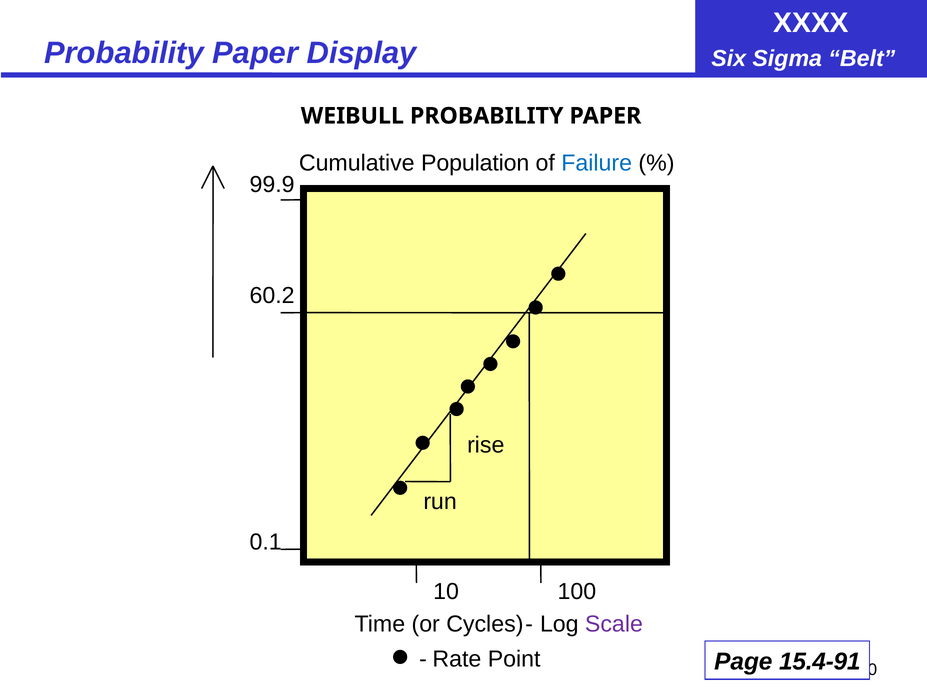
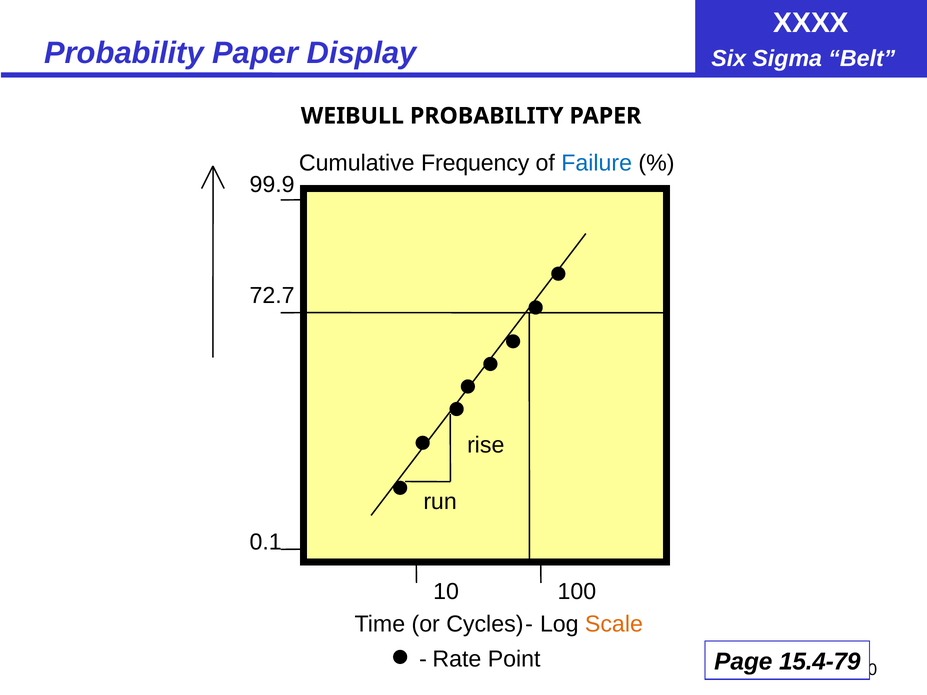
Population: Population -> Frequency (475, 163)
60.2: 60.2 -> 72.7 (272, 296)
Scale colour: purple -> orange (614, 624)
15.4-91: 15.4-91 -> 15.4-79 (820, 662)
